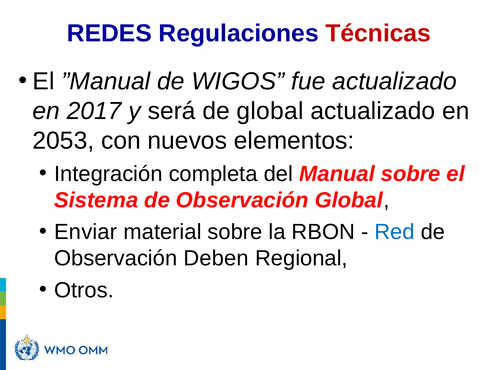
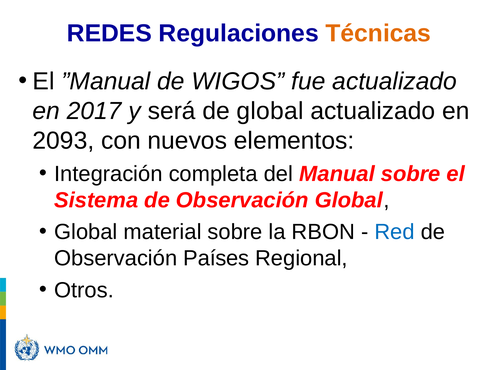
Técnicas colour: red -> orange (378, 33)
2053: 2053 -> 2093 (63, 141)
Enviar: Enviar -> Global (86, 232)
Deben: Deben -> Países (216, 258)
